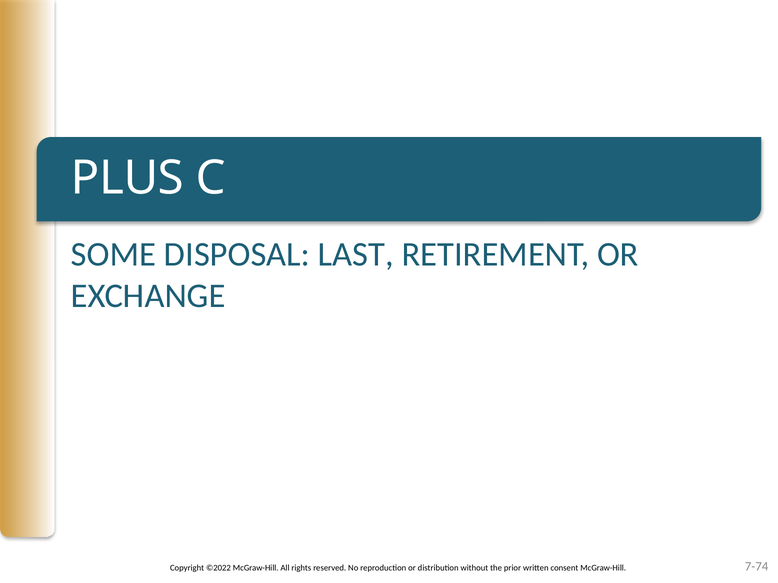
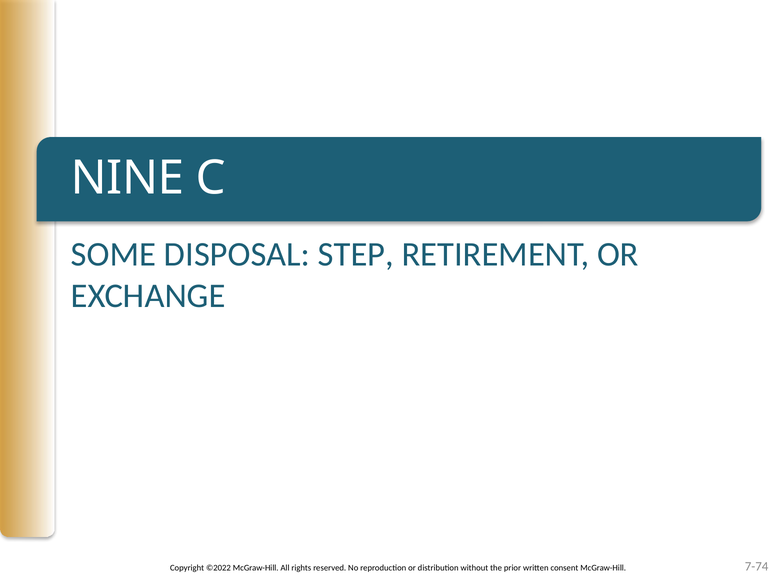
PLUS: PLUS -> NINE (127, 178)
LAST: LAST -> STEP (356, 255)
